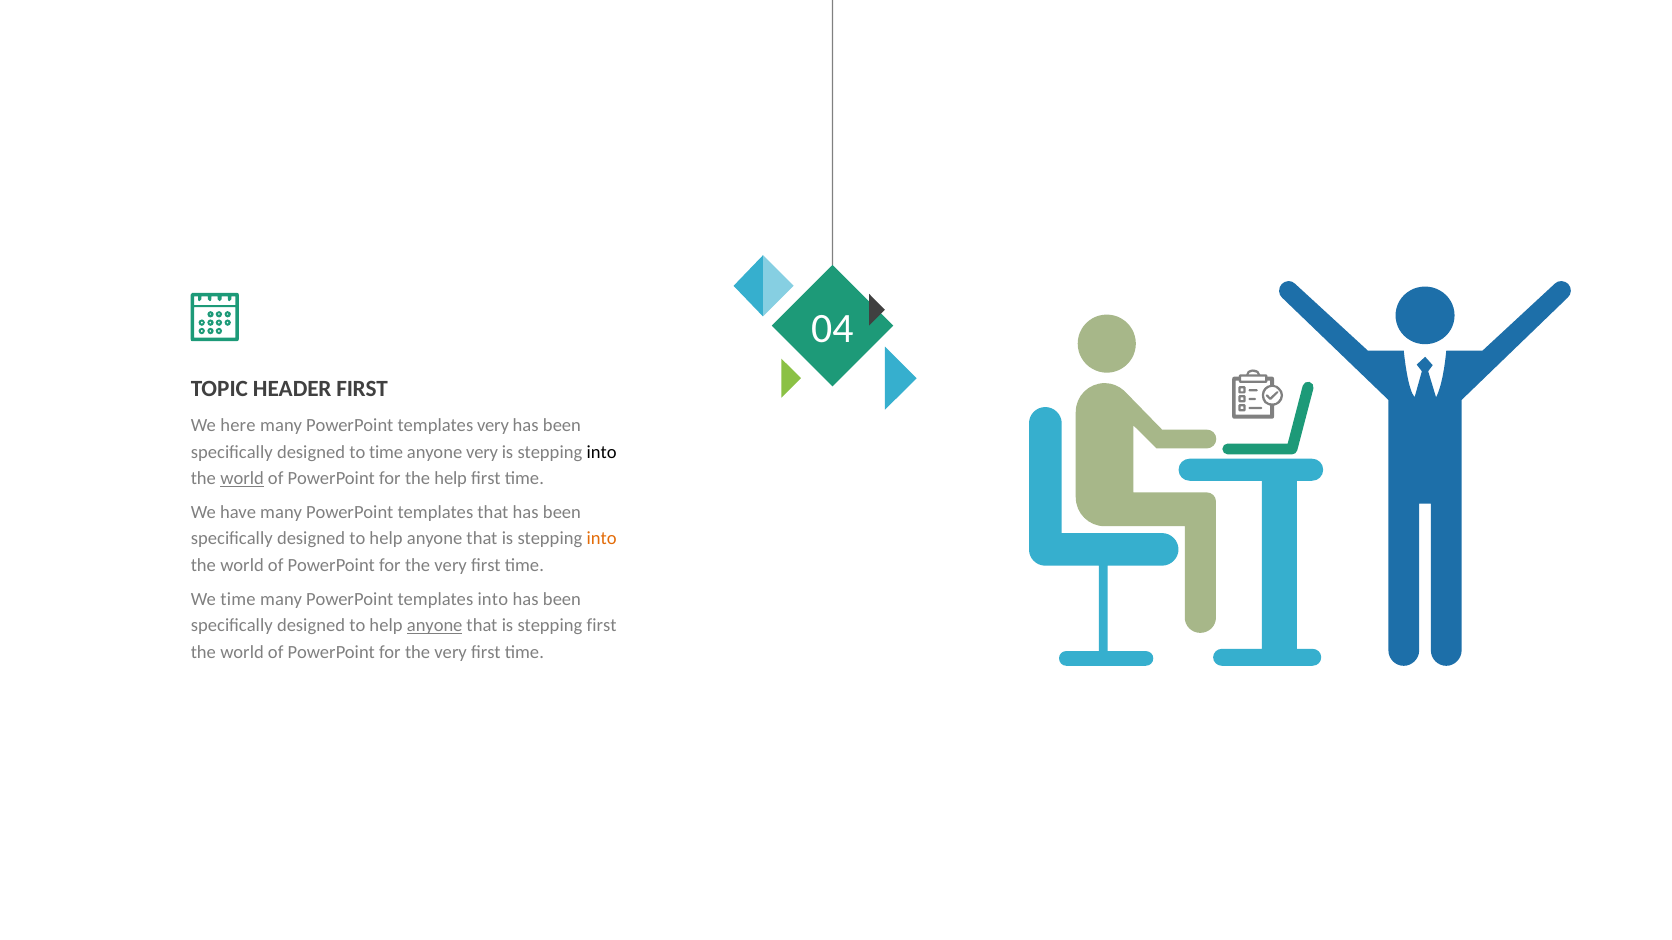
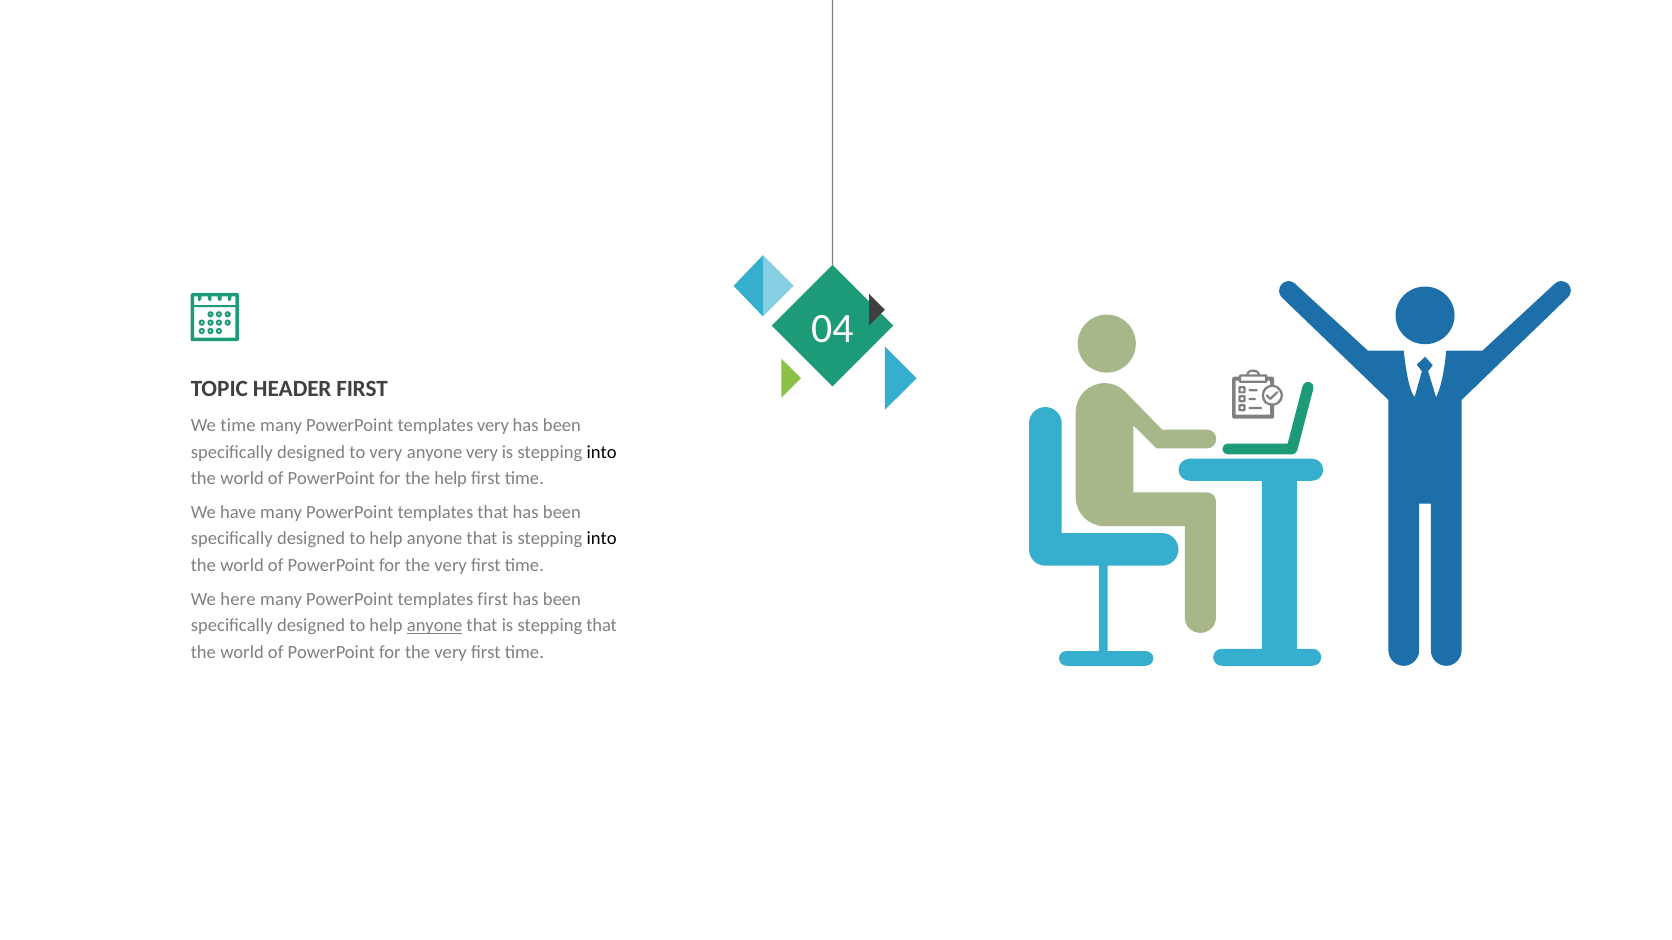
We here: here -> time (238, 425)
to time: time -> very (386, 452)
world underline: present -> none (242, 479)
into colour: orange -> black (602, 539)
We time: time -> here (238, 599)
templates into: into -> first (493, 599)
stepping first: first -> that (602, 626)
